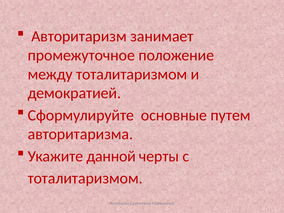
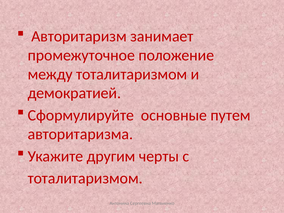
данной: данной -> другим (111, 156)
